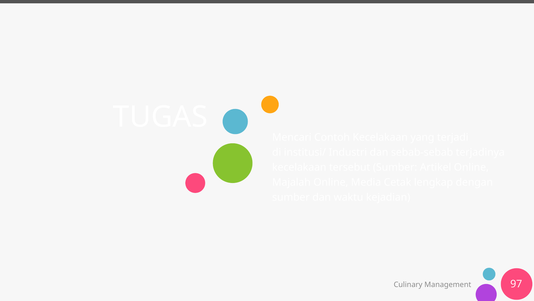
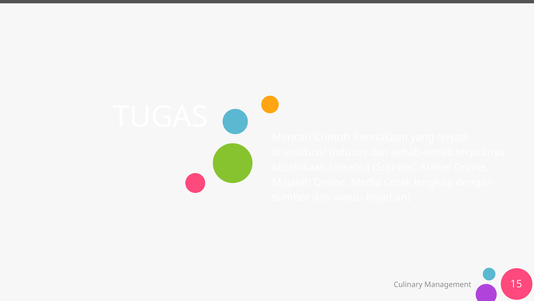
97: 97 -> 15 (516, 283)
